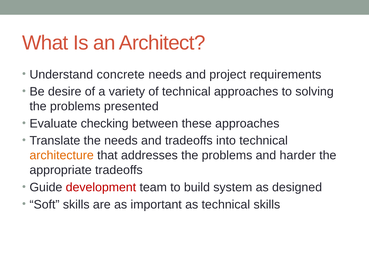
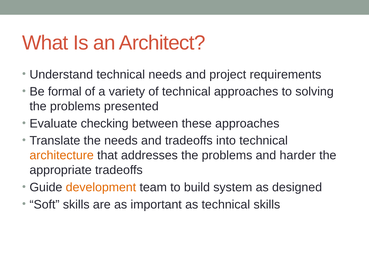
Understand concrete: concrete -> technical (121, 75)
desire: desire -> formal (65, 92)
development colour: red -> orange (101, 188)
